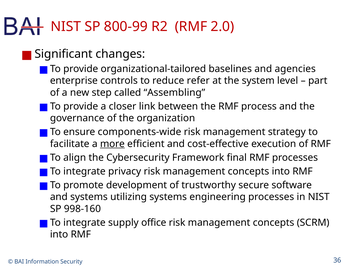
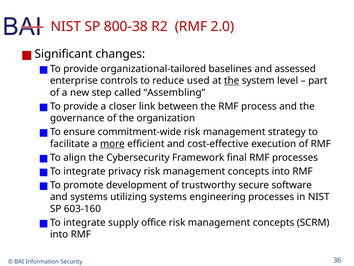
800-99: 800-99 -> 800-38 (126, 27)
agencies: agencies -> assessed (295, 69)
refer: refer -> used (198, 81)
the underline: none -> present (232, 81)
components-wide: components-wide -> commitment-wide (140, 132)
998-160: 998-160 -> 603-160 (82, 208)
